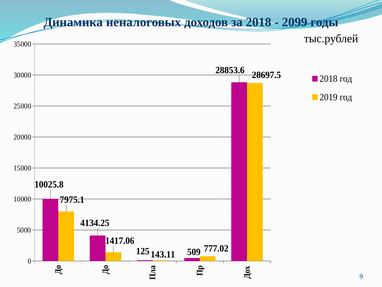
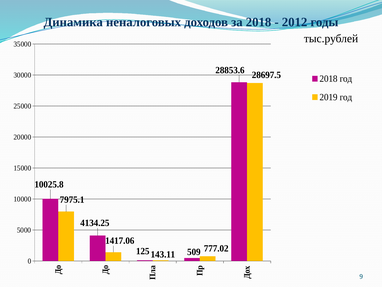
2099: 2099 -> 2012 (295, 22)
